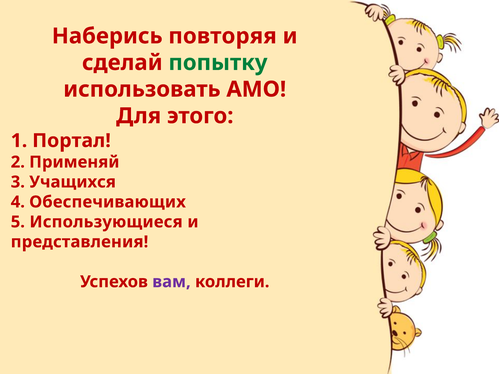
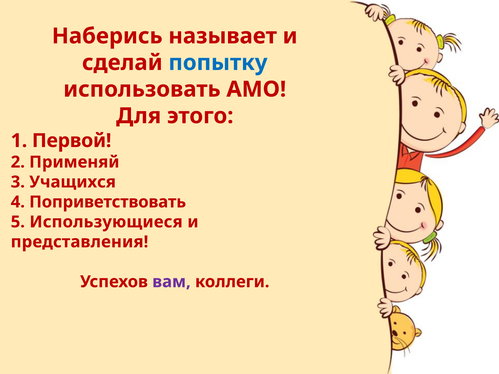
повторяя: повторяя -> называет (223, 36)
попытку colour: green -> blue (218, 63)
Портал: Портал -> Первой (72, 141)
Обеспечивающих: Обеспечивающих -> Поприветствовать (108, 202)
